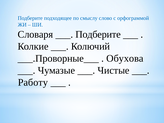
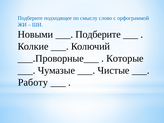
Словаря: Словаря -> Новыми (35, 34)
Обухова: Обухова -> Которые (125, 58)
